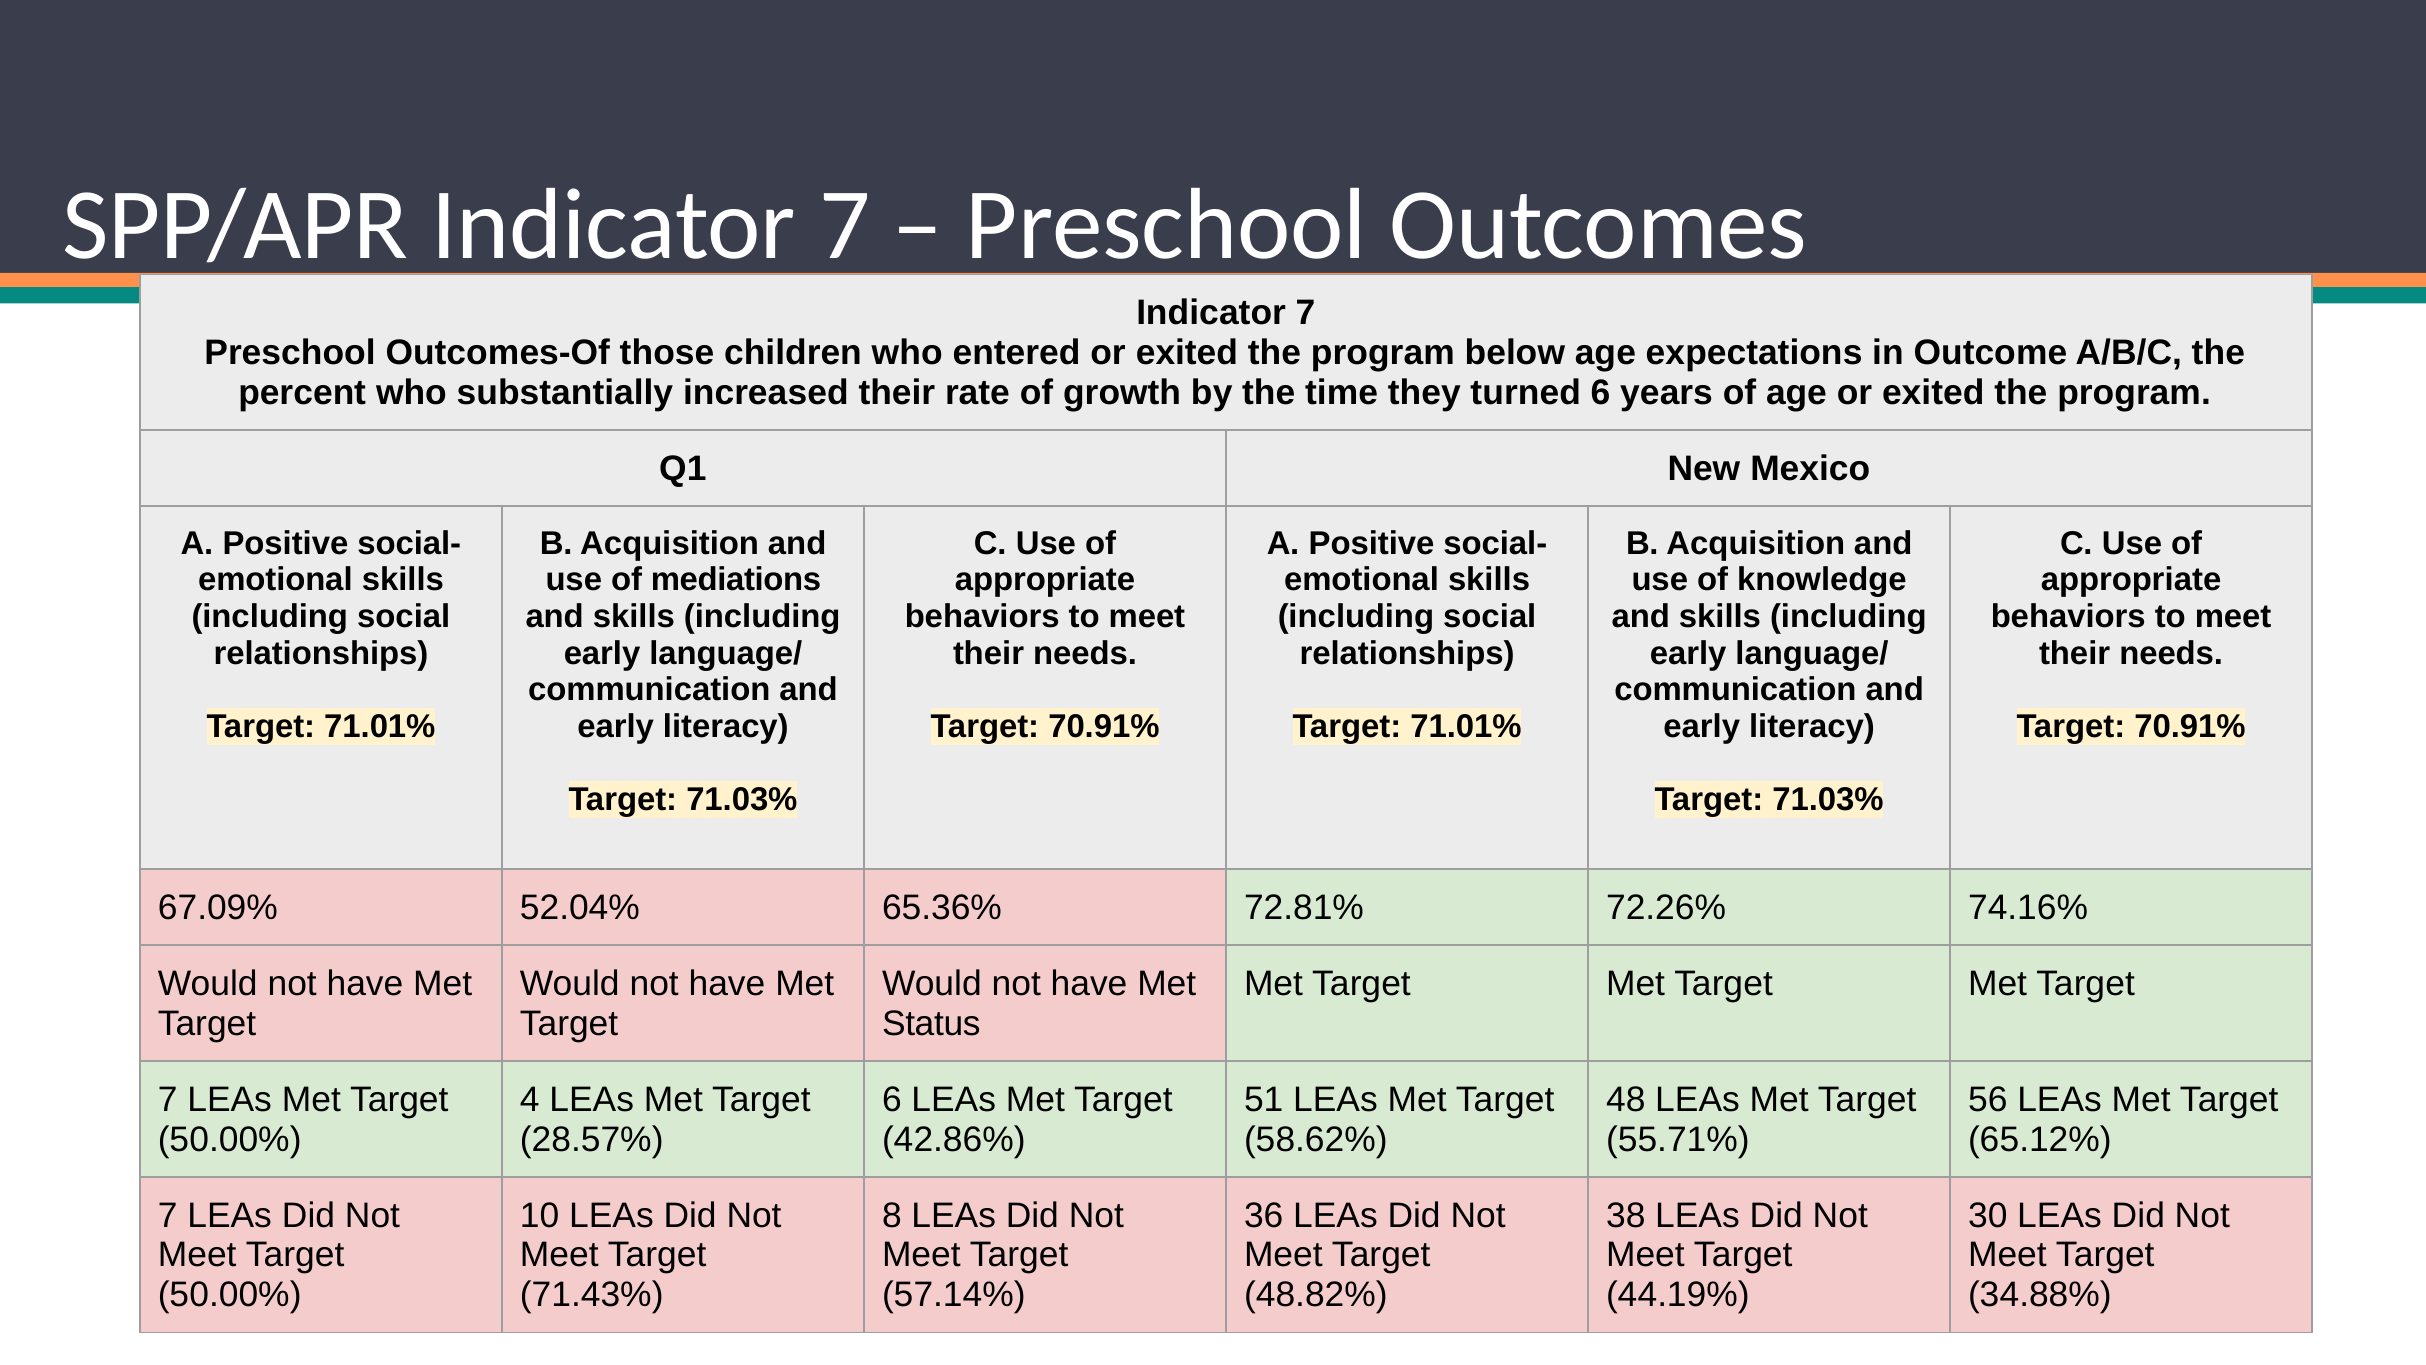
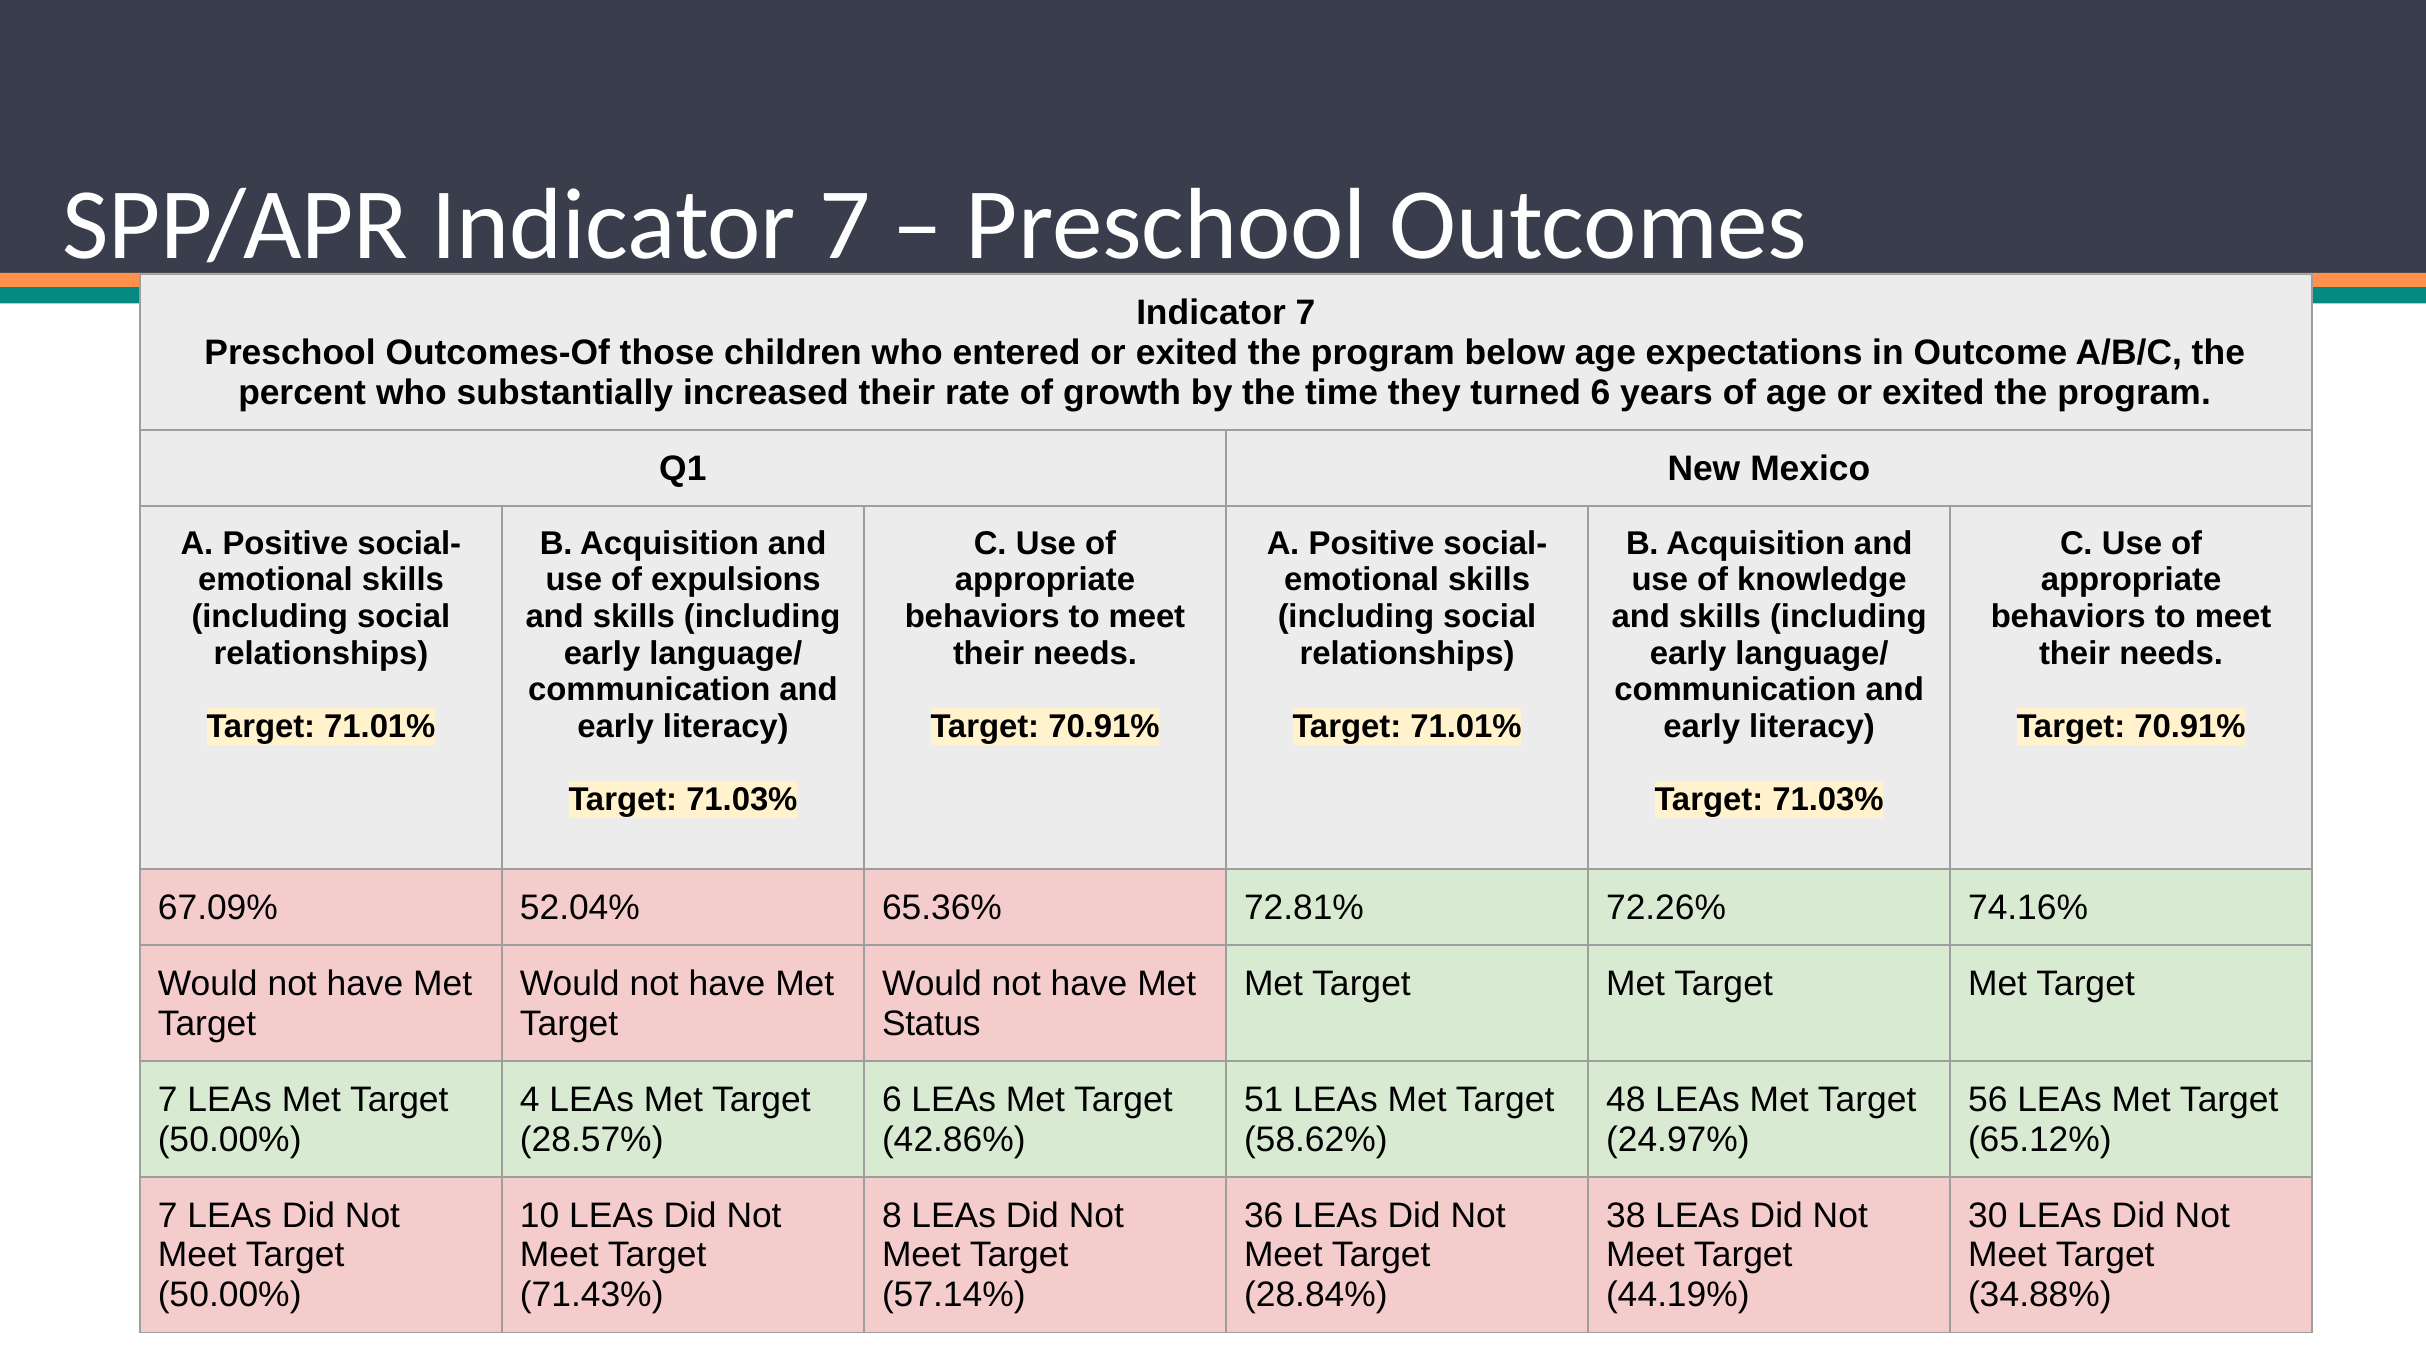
mediations: mediations -> expulsions (736, 580)
55.71%: 55.71% -> 24.97% (1678, 1139)
48.82%: 48.82% -> 28.84% (1316, 1295)
